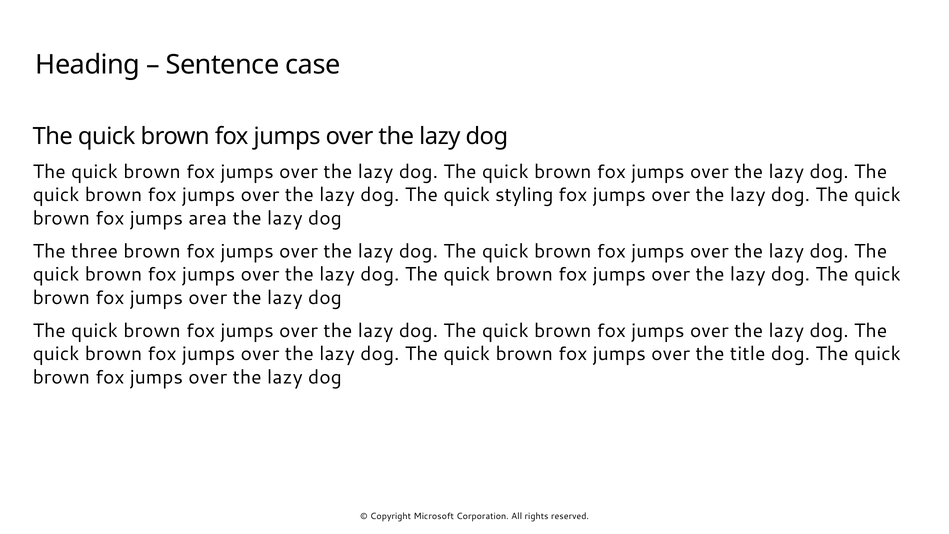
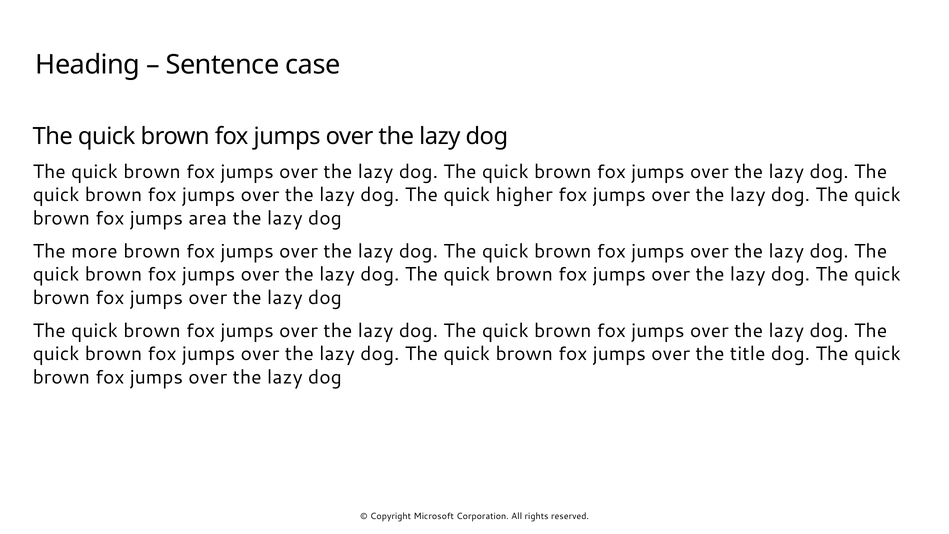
styling: styling -> higher (524, 195)
three: three -> more (94, 251)
